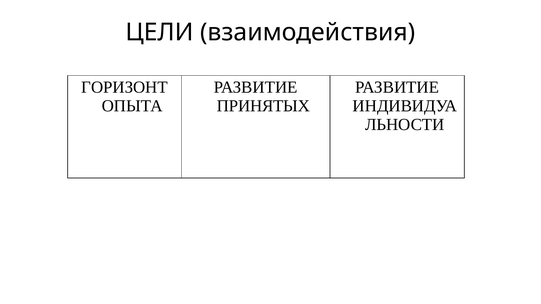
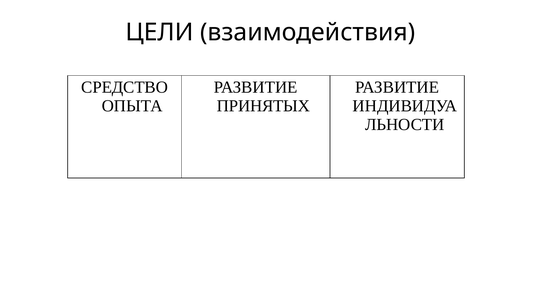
ГОРИЗОНТ: ГОРИЗОНТ -> СРЕДСТВО (125, 87)
